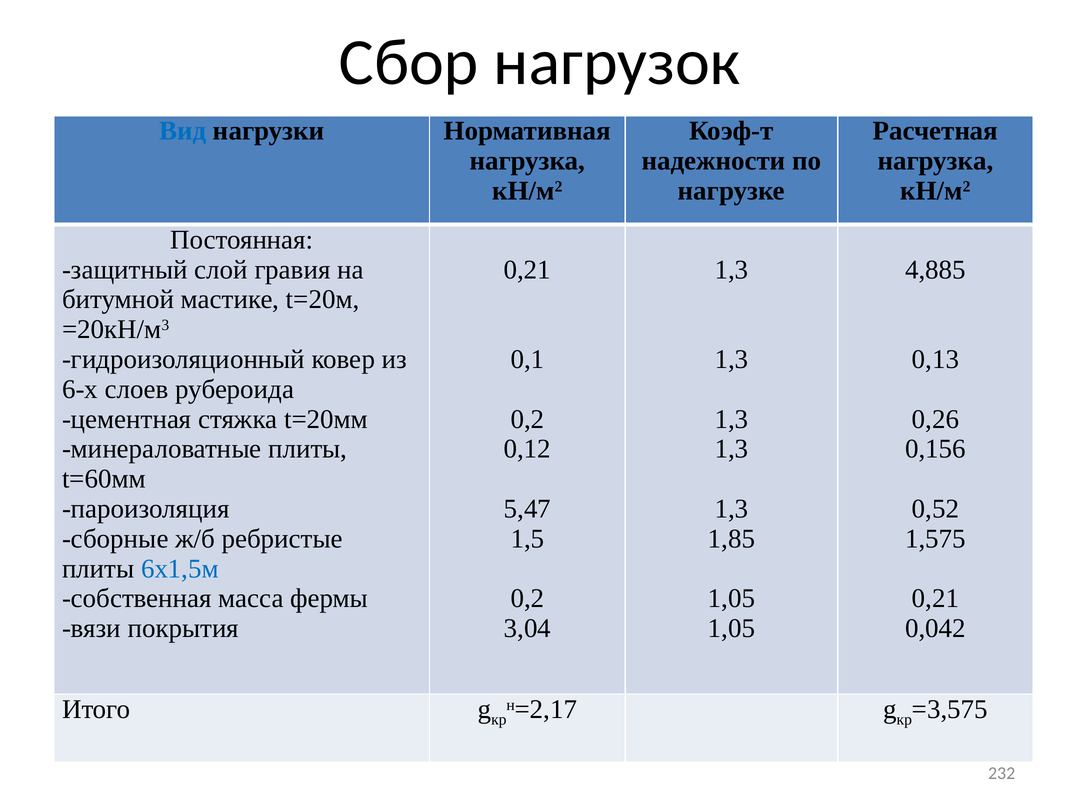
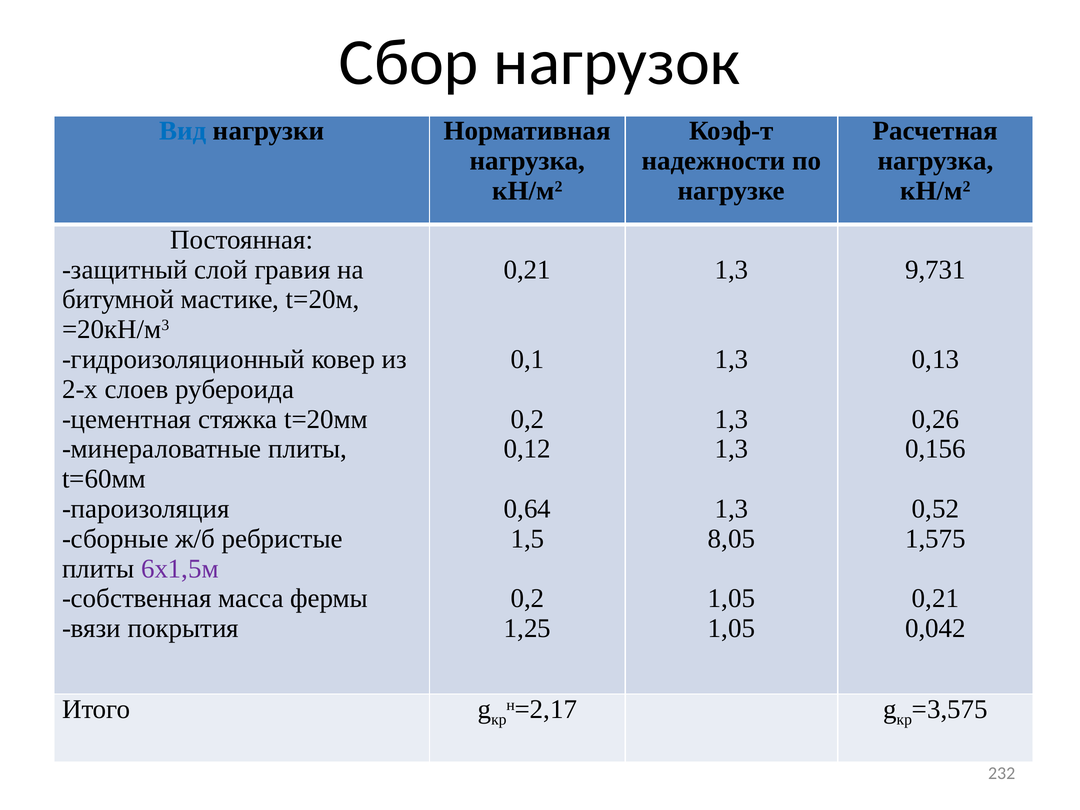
4,885: 4,885 -> 9,731 (935, 270)
6-х: 6-х -> 2-х (80, 389)
5,47: 5,47 -> 0,64 (527, 509)
1,85: 1,85 -> 8,05 (731, 539)
6х1,5м colour: blue -> purple (180, 569)
3,04: 3,04 -> 1,25 (527, 628)
